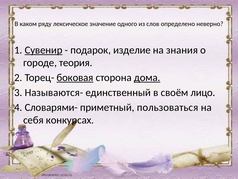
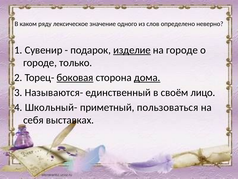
Сувенир underline: present -> none (44, 50)
изделие underline: none -> present (132, 50)
на знания: знания -> городе (182, 50)
теория: теория -> только (76, 63)
Словарями-: Словарями- -> Школьный- (51, 107)
конкурсах: конкурсах -> выставках (70, 120)
